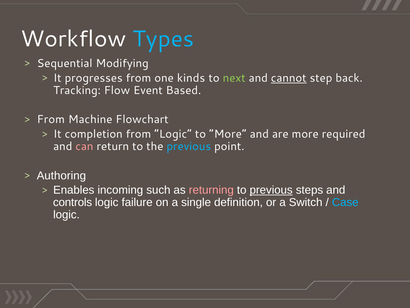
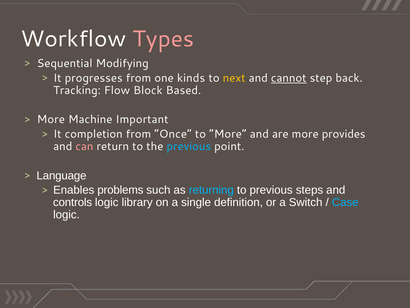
Types colour: light blue -> pink (163, 39)
next colour: light green -> yellow (234, 78)
Event: Event -> Block (148, 90)
From: From -> More (51, 119)
Flowchart: Flowchart -> Important (142, 119)
from Logic: Logic -> Once (173, 134)
required: required -> provides (344, 134)
Authoring: Authoring -> Language (62, 175)
incoming: incoming -> problems (120, 190)
returning colour: pink -> light blue (211, 190)
previous underline: present -> none (271, 190)
failure: failure -> library (137, 202)
